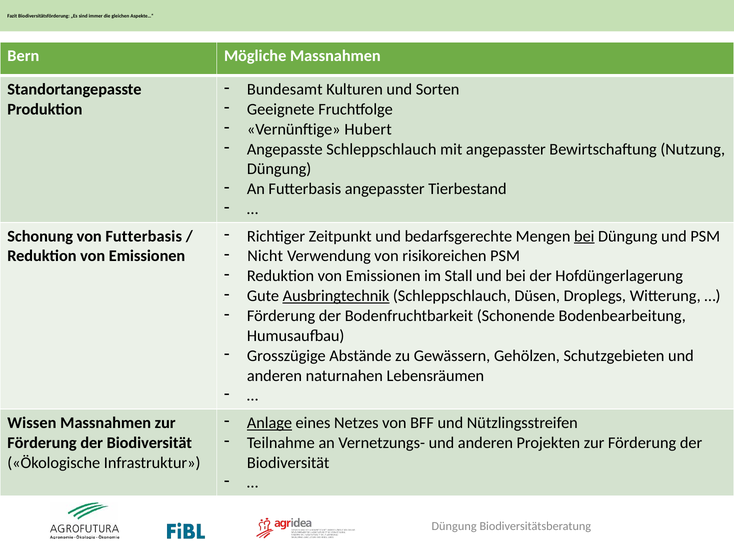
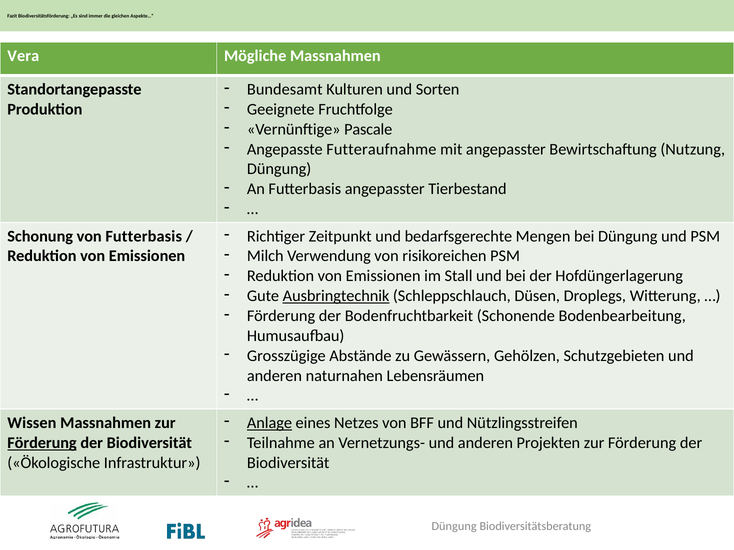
Bern: Bern -> Vera (23, 56)
Hubert: Hubert -> Pascale (368, 129)
Angepasste Schleppschlauch: Schleppschlauch -> Futteraufnahme (381, 149)
bei underline: present -> none (584, 236)
Nicht: Nicht -> Milch (265, 256)
Förderung underline: none -> present (42, 443)
